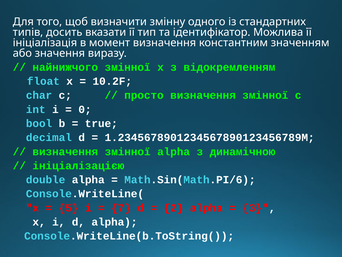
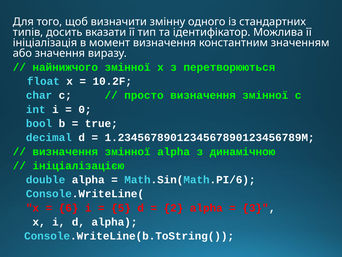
відокремленням: відокремленням -> перетворюються (229, 67)
5: 5 -> 6 (69, 208)
7: 7 -> 5 (121, 208)
